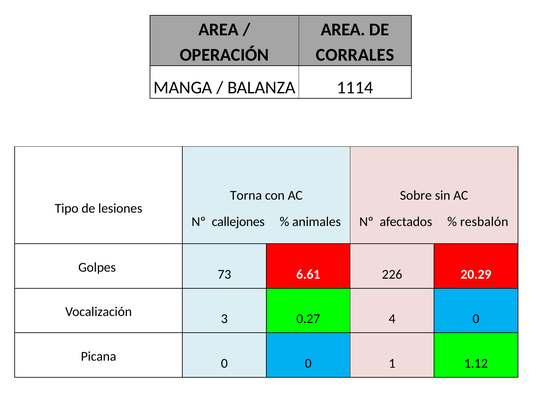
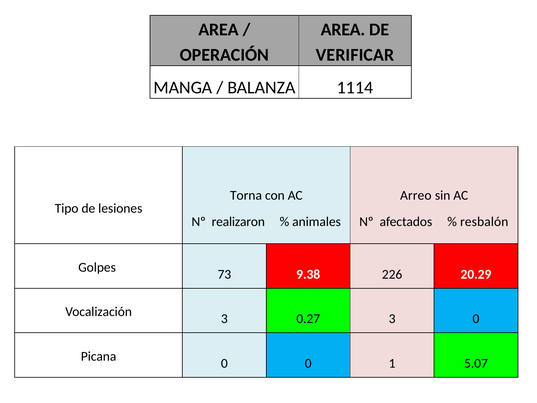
CORRALES: CORRALES -> VERIFICAR (355, 55)
Sobre: Sobre -> Arreo (416, 195)
callejones: callejones -> realizaron (238, 221)
6.61: 6.61 -> 9.38 (308, 274)
0.27 4: 4 -> 3 (392, 319)
1.12: 1.12 -> 5.07 (476, 363)
